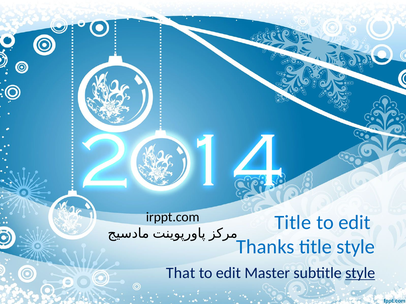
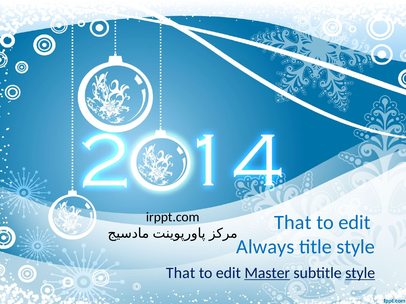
Title: Title -> That (293, 223)
Thanks: Thanks -> Always (265, 247)
Master underline: none -> present (267, 273)
